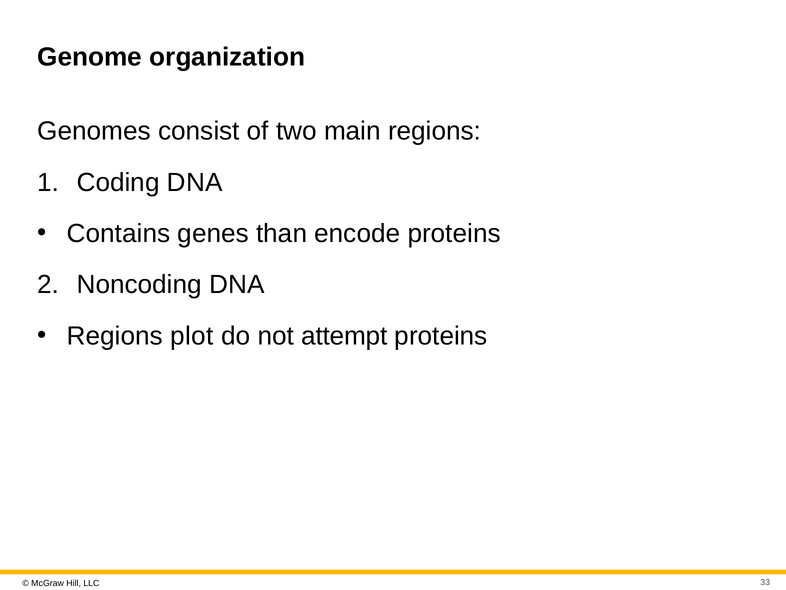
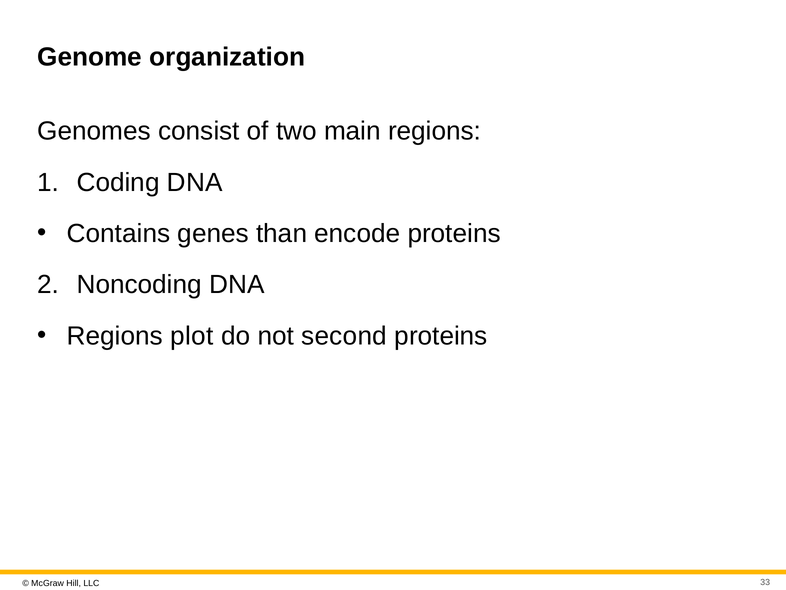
attempt: attempt -> second (344, 336)
